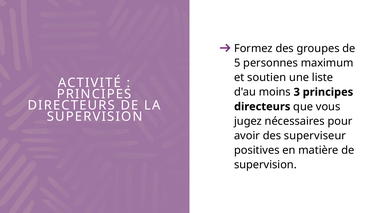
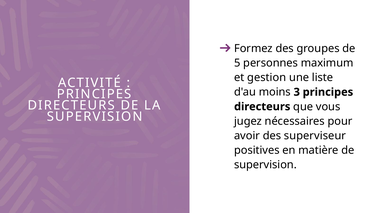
soutien: soutien -> gestion (267, 78)
